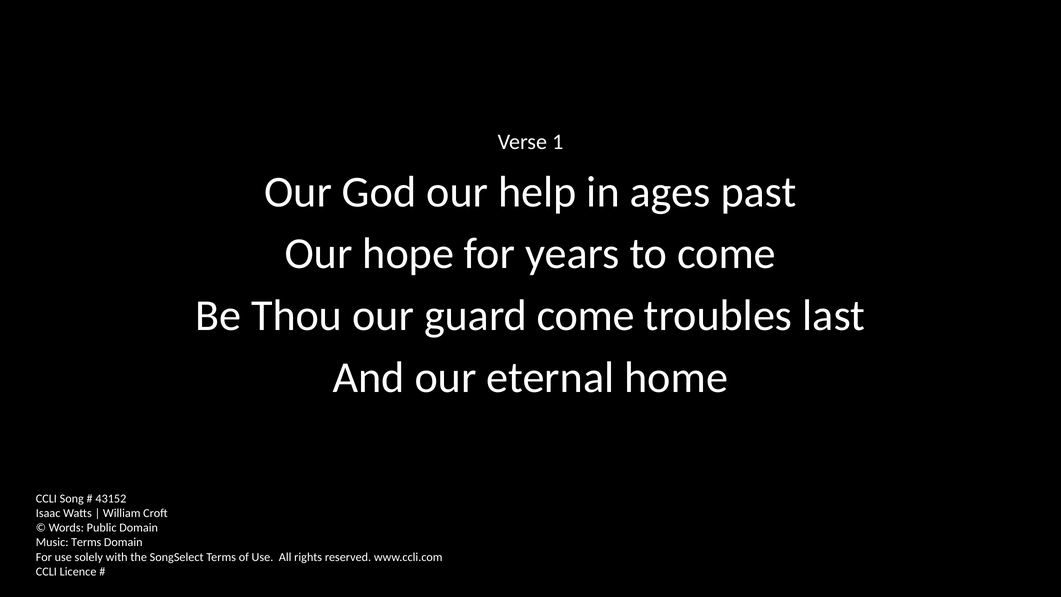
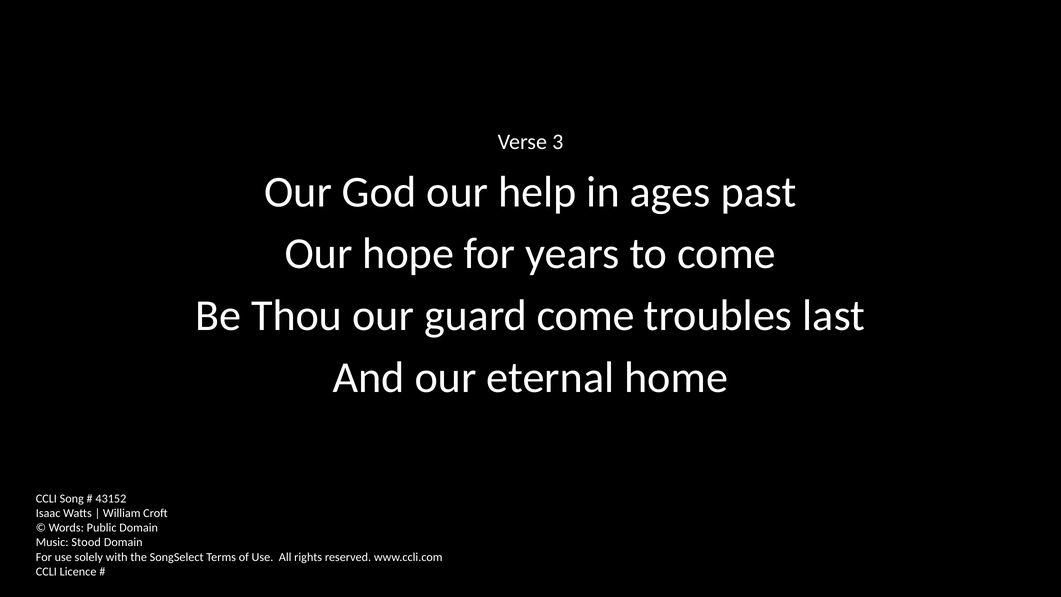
1: 1 -> 3 (558, 142)
Music Terms: Terms -> Stood (86, 542)
